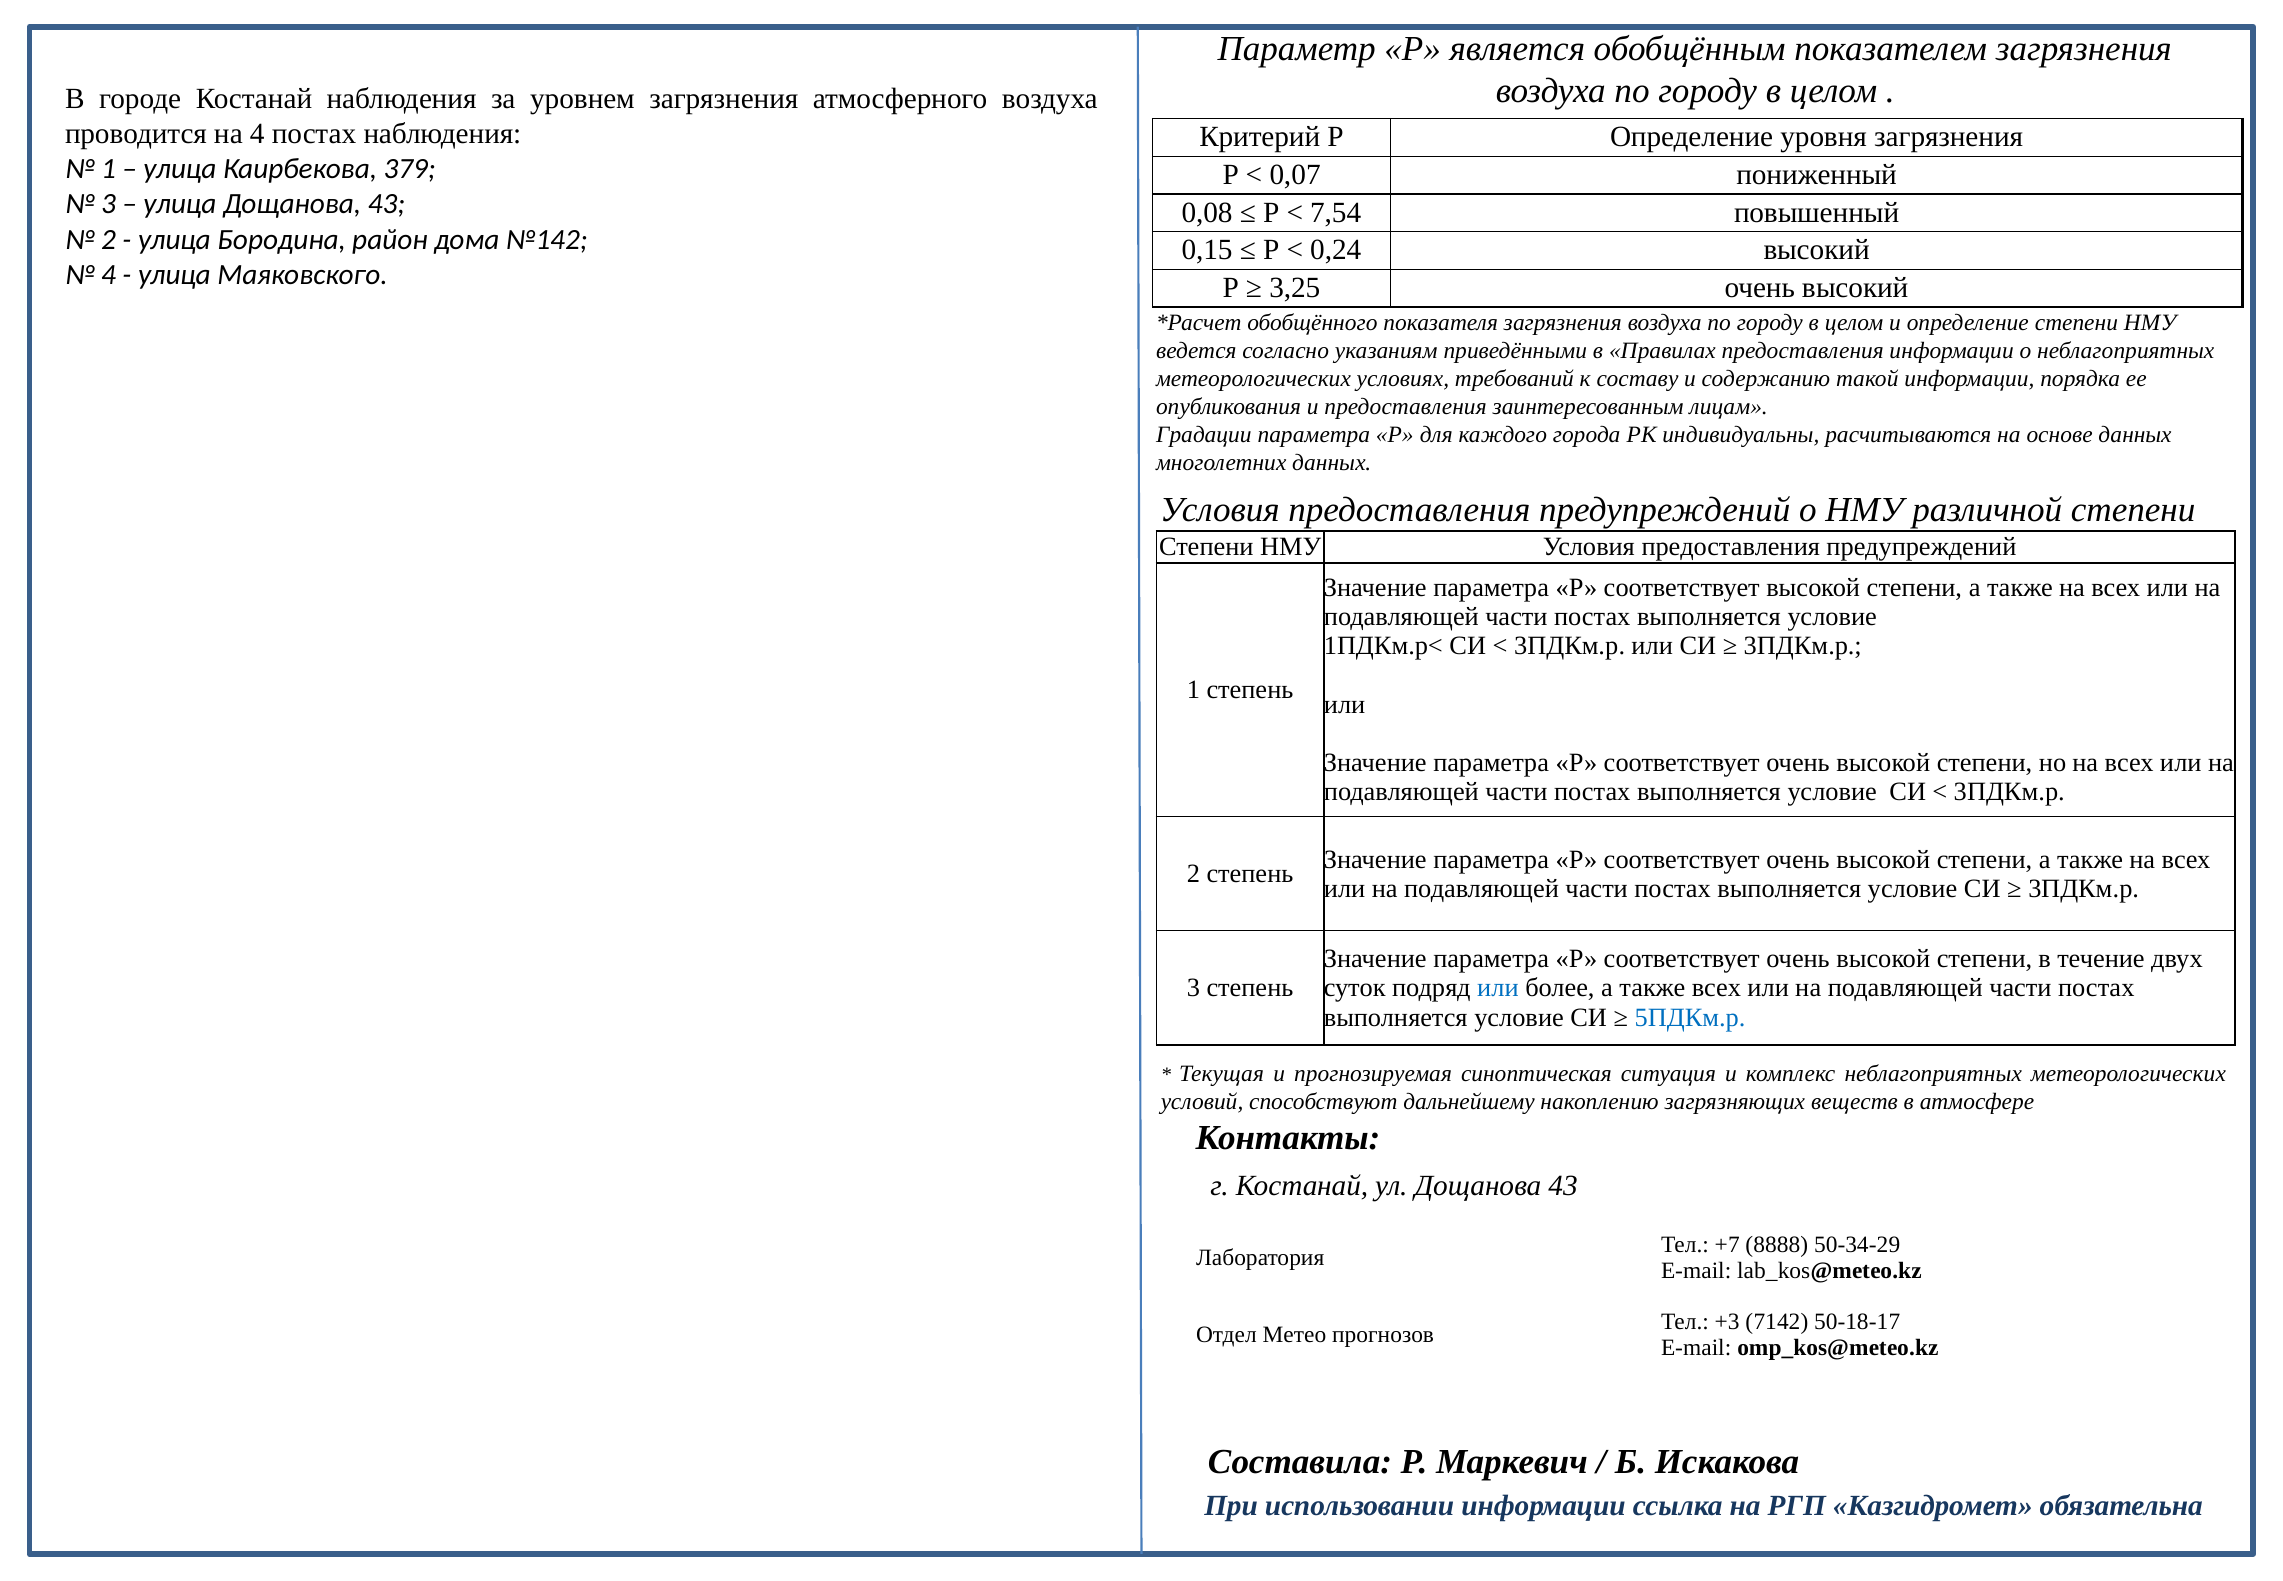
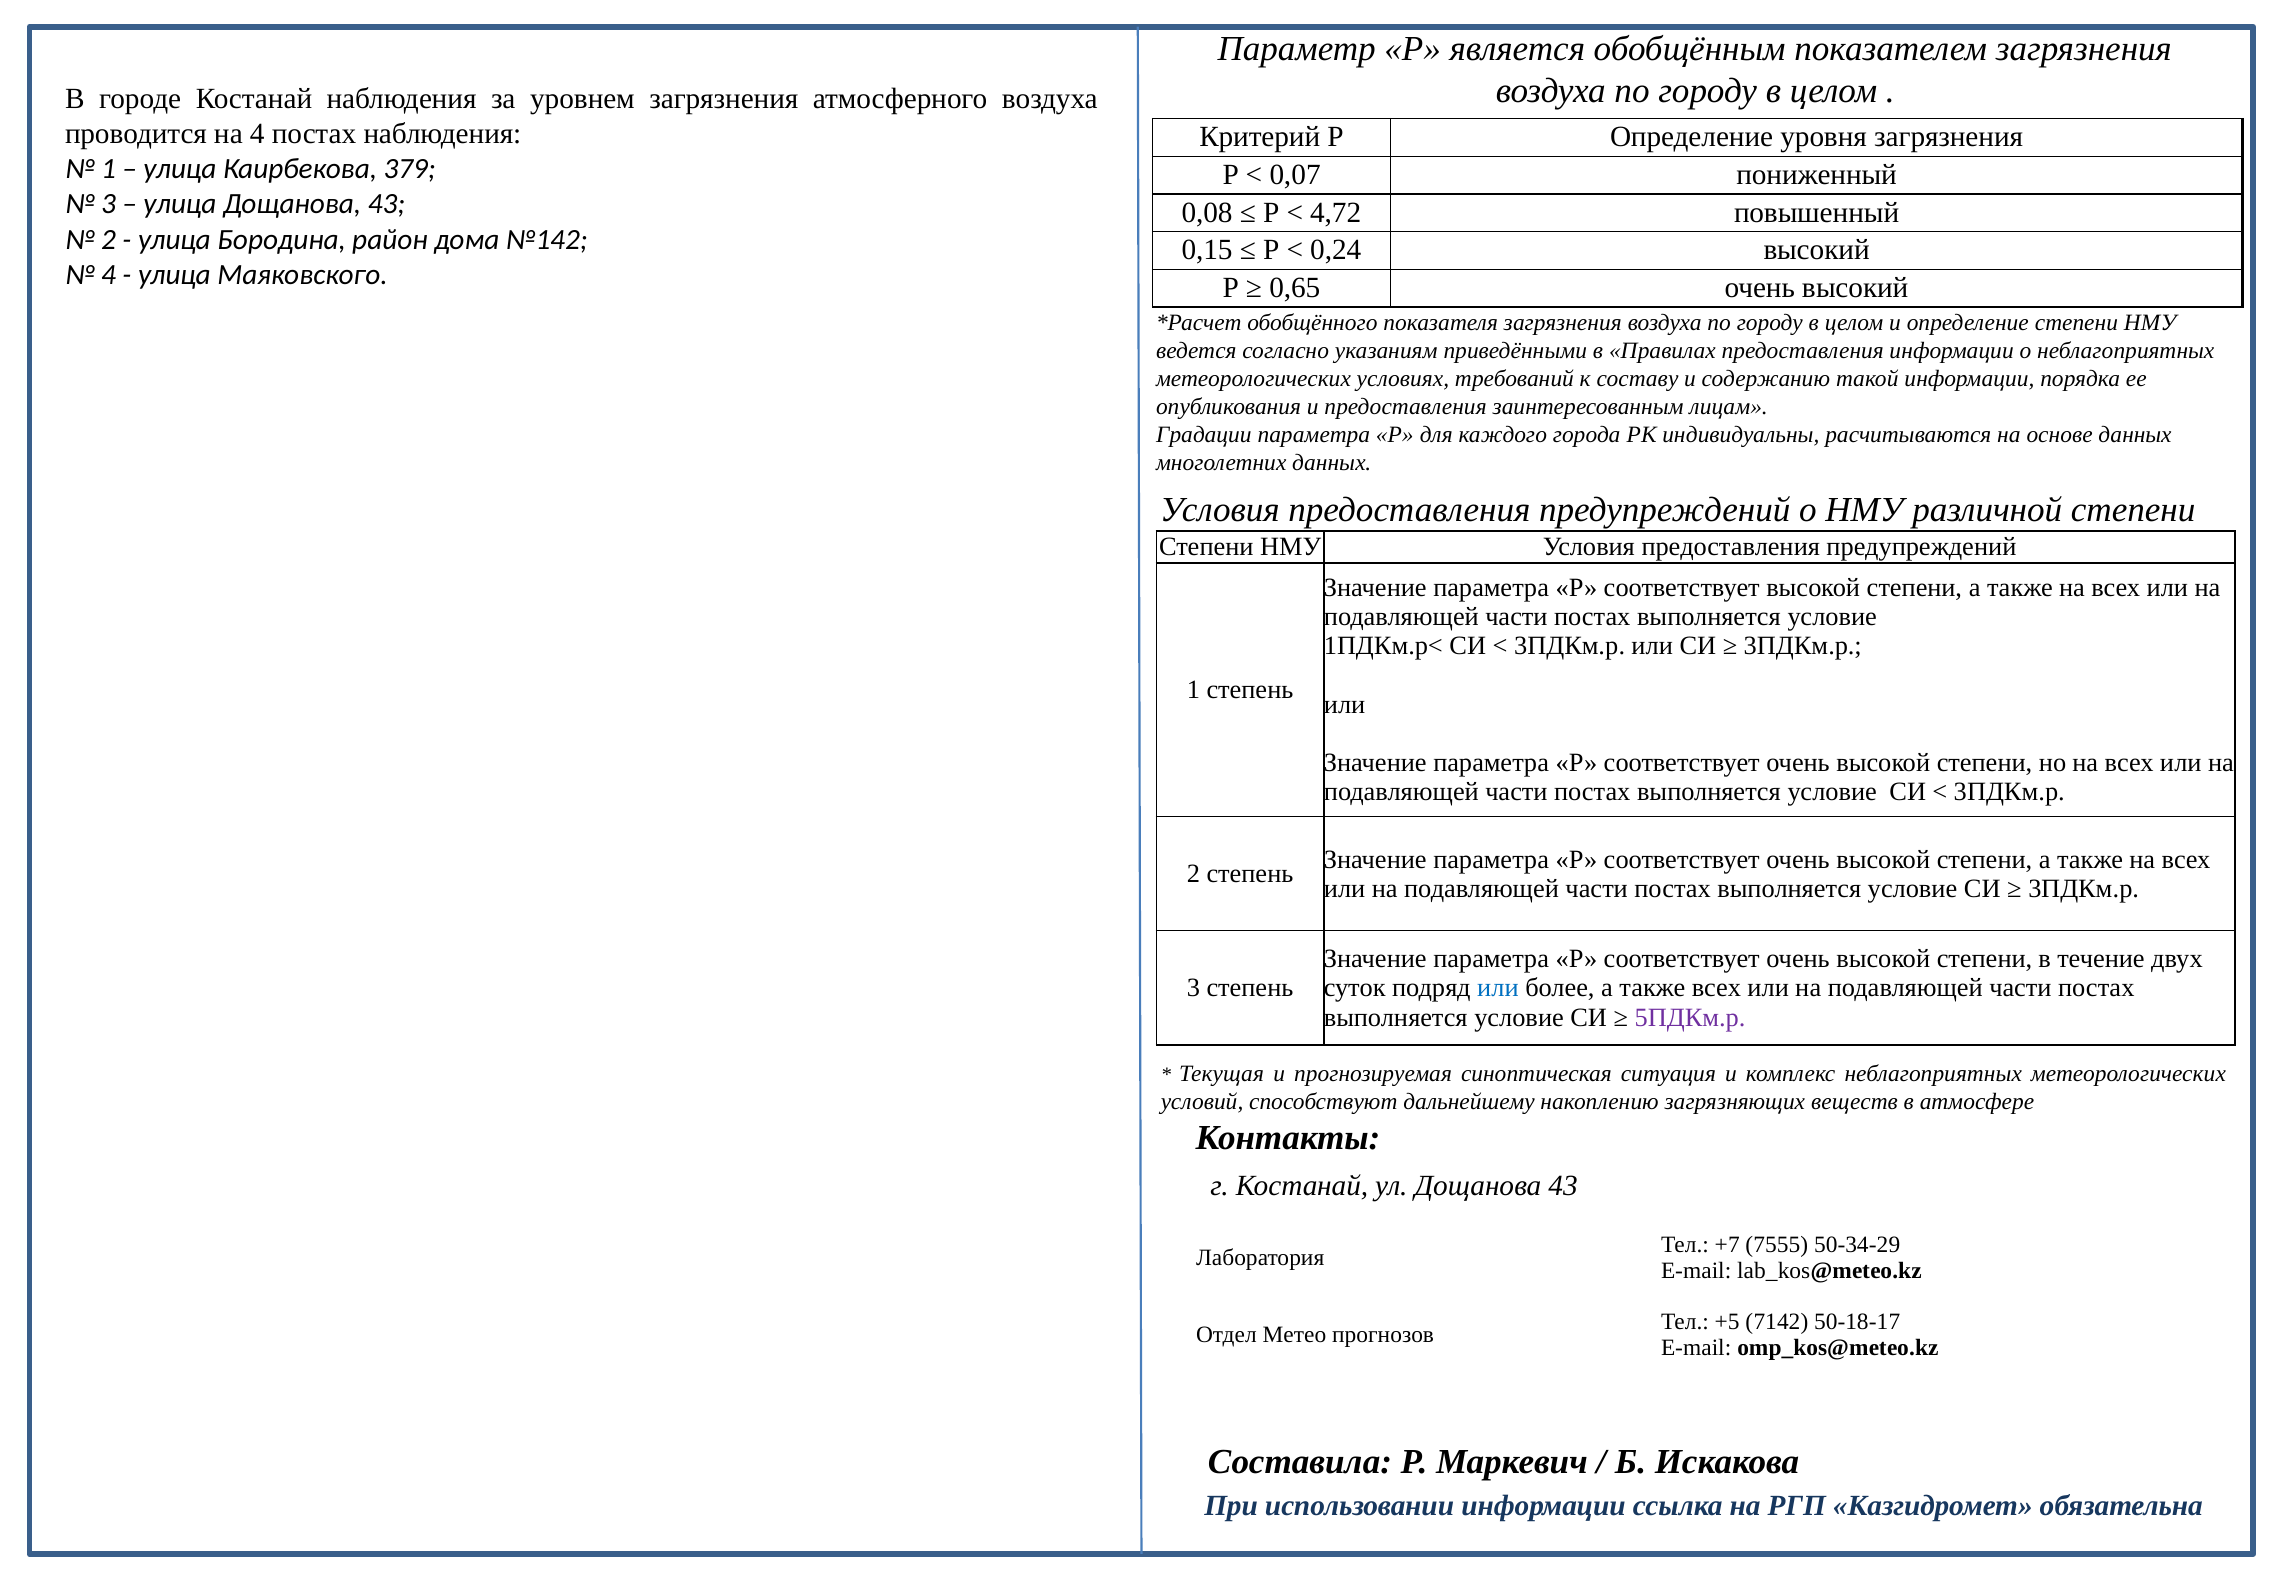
7,54: 7,54 -> 4,72 (1336, 212)
3,25: 3,25 -> 0,65 (1295, 288)
5ПДКм.р colour: blue -> purple (1690, 1017)
8888: 8888 -> 7555 (1777, 1244)
+3: +3 -> +5 (1727, 1322)
